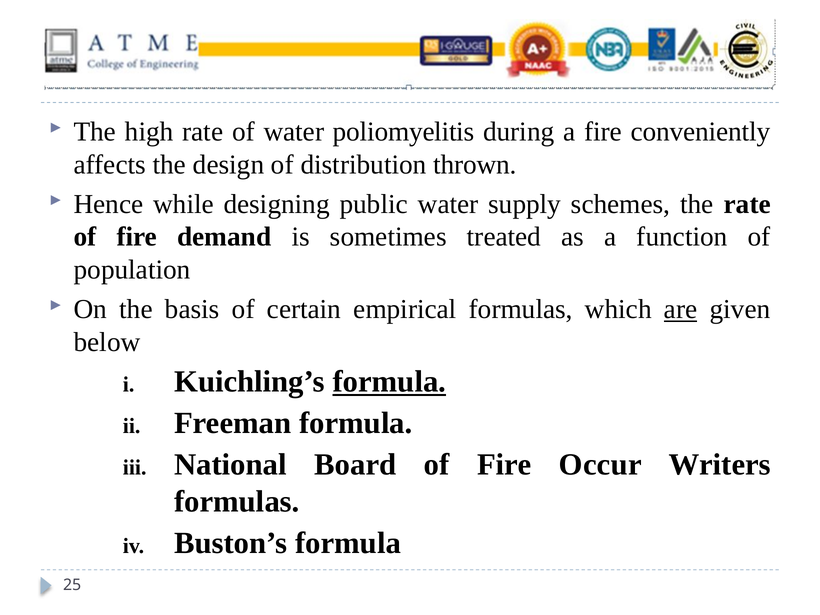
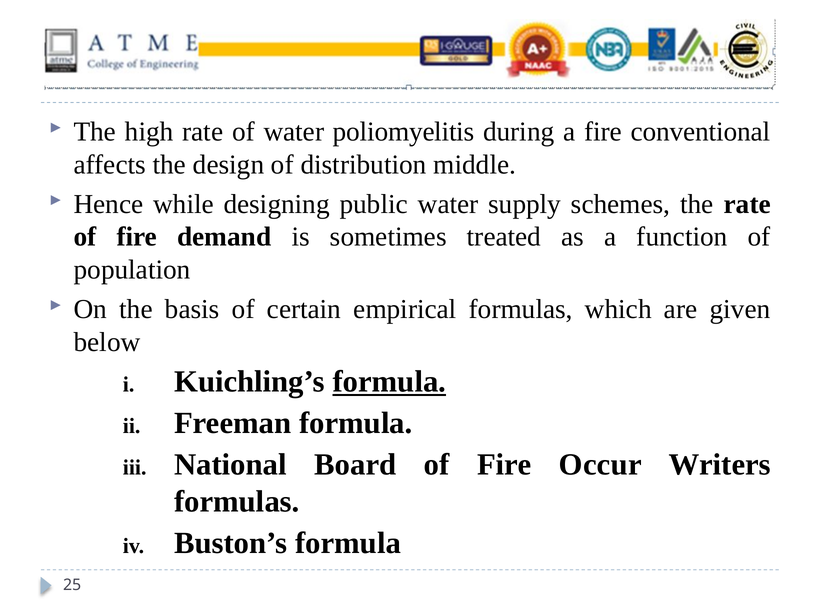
conveniently: conveniently -> conventional (701, 132)
thrown: thrown -> middle (475, 165)
are underline: present -> none (681, 309)
